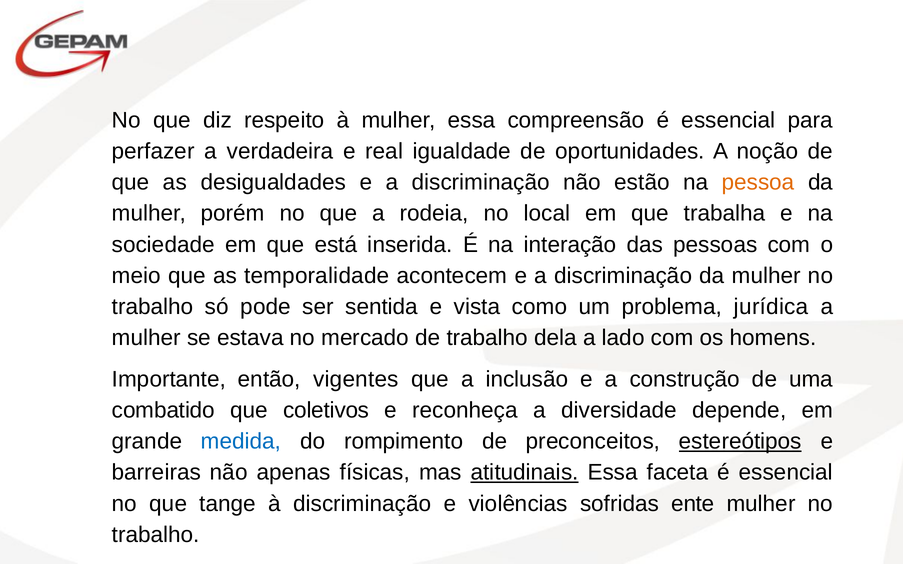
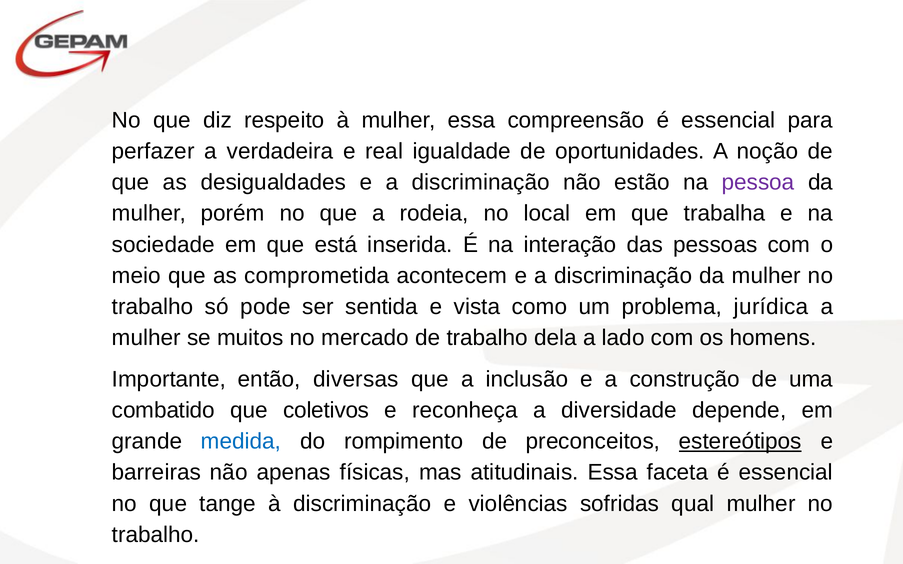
pessoa colour: orange -> purple (758, 183)
temporalidade: temporalidade -> comprometida (317, 276)
estava: estava -> muitos (250, 338)
vigentes: vigentes -> diversas (356, 379)
atitudinais underline: present -> none (525, 473)
ente: ente -> qual (693, 504)
